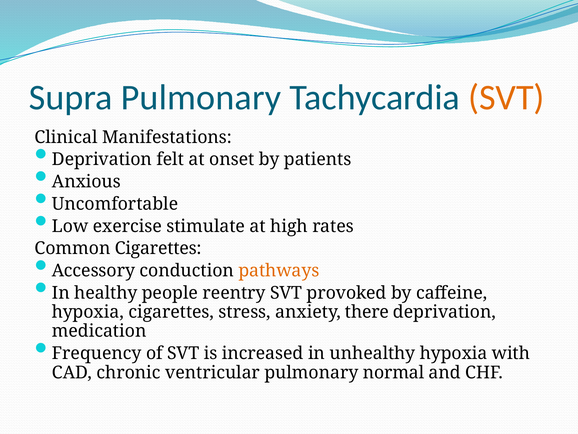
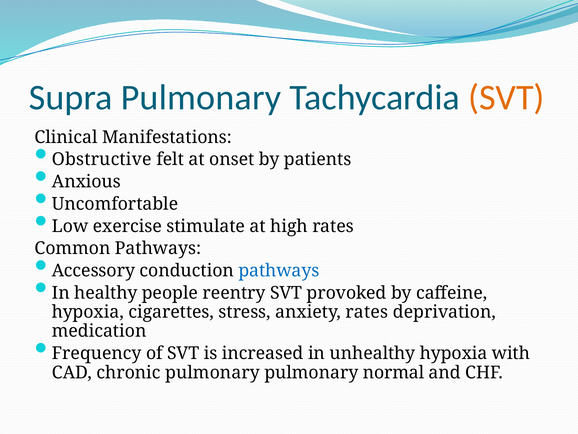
Deprivation: Deprivation -> Obstructive (102, 159)
Common Cigarettes: Cigarettes -> Pathways (158, 248)
pathways colour: orange -> blue (279, 270)
anxiety there: there -> rates (367, 312)
chronic ventricular: ventricular -> pulmonary (213, 372)
